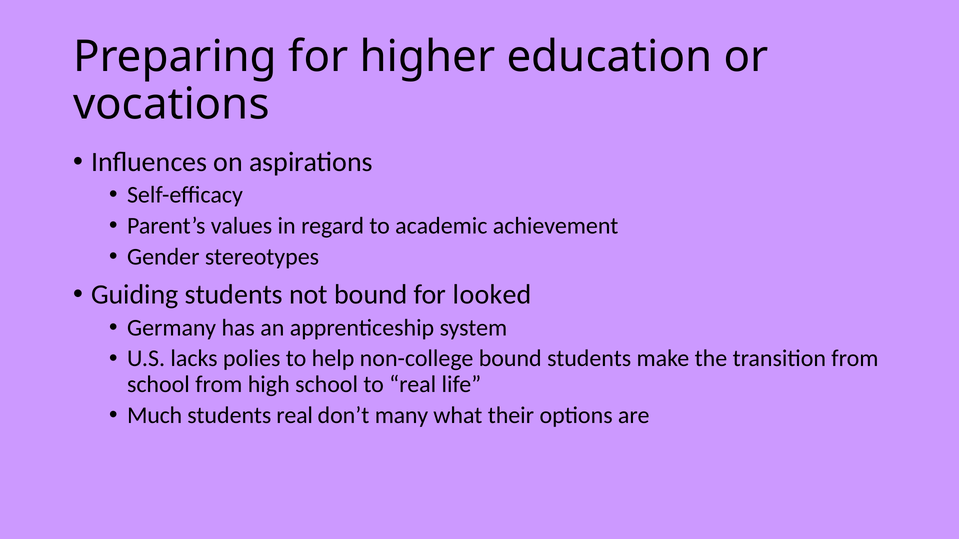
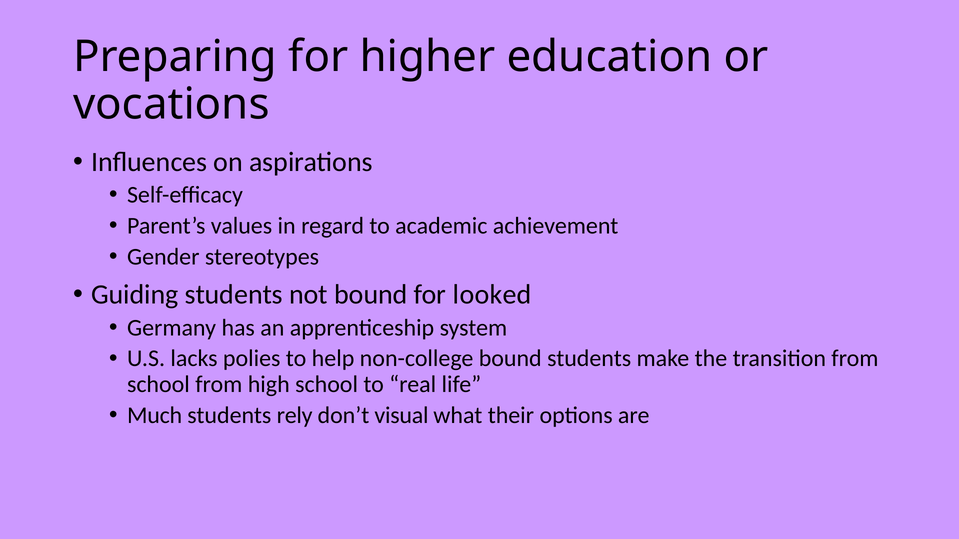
students real: real -> rely (295, 416)
many: many -> visual (401, 416)
